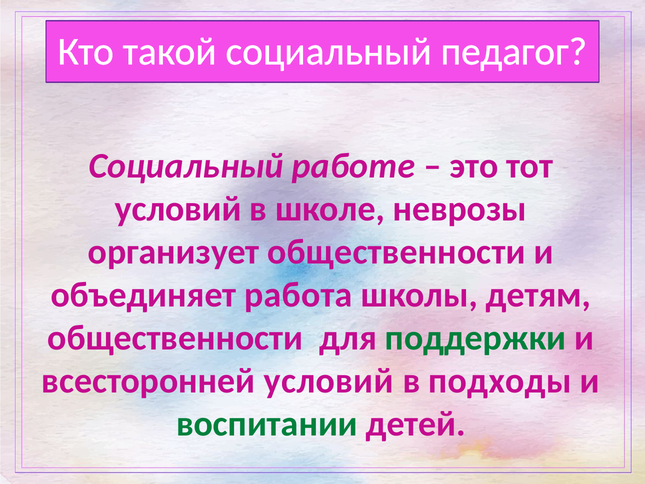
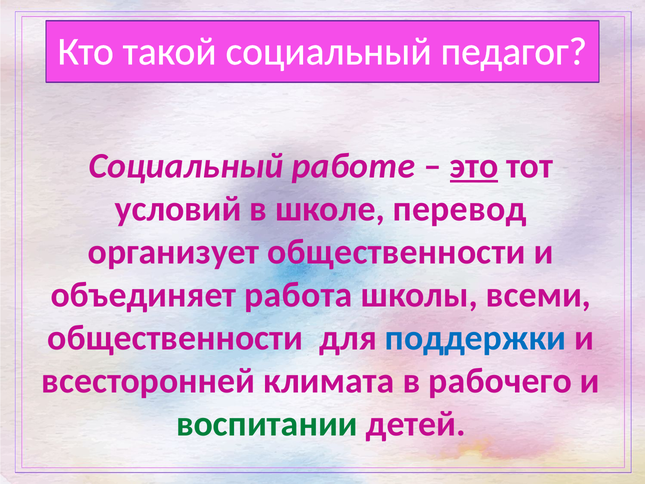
это underline: none -> present (474, 166)
неврозы: неврозы -> перевод (460, 209)
детям: детям -> всеми (539, 295)
поддержки colour: green -> blue (476, 338)
всесторонней условий: условий -> климата (329, 381)
подходы: подходы -> рабочего (500, 381)
